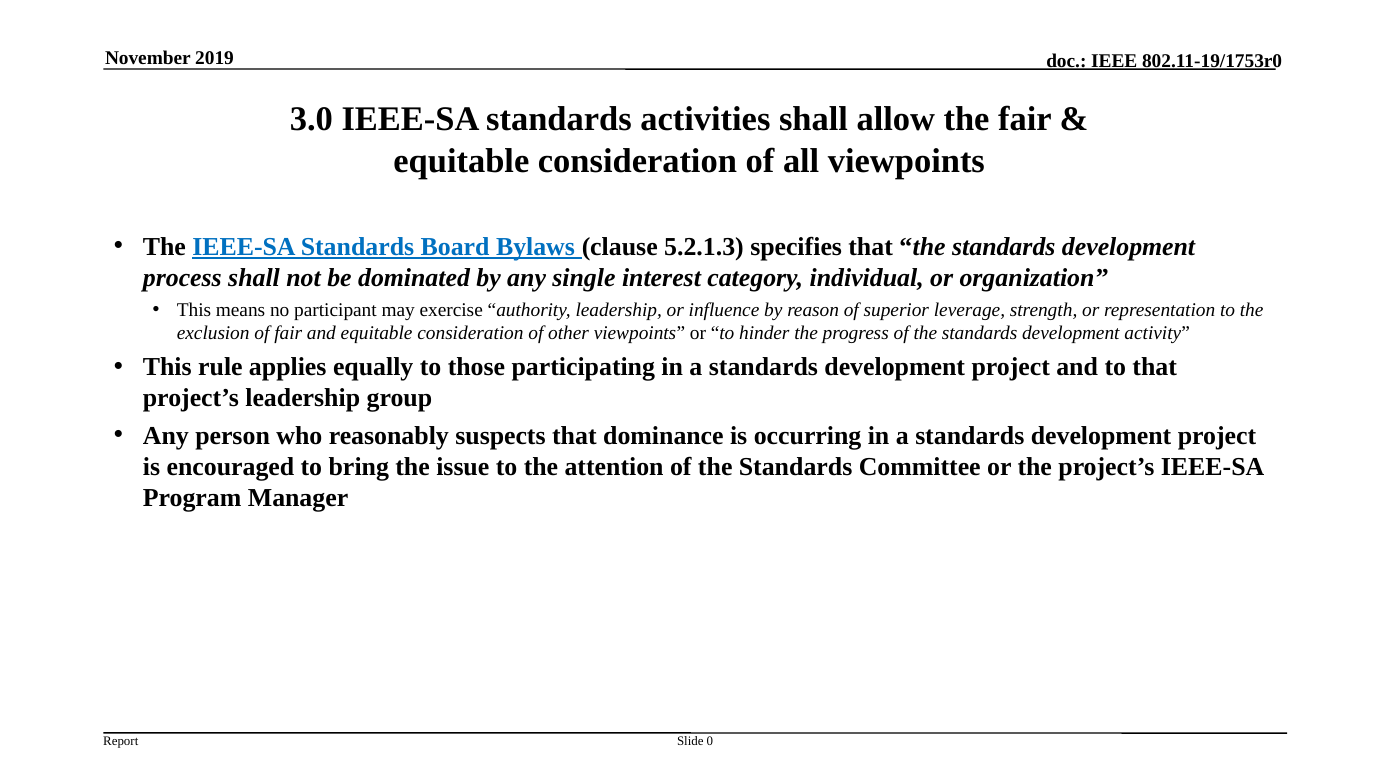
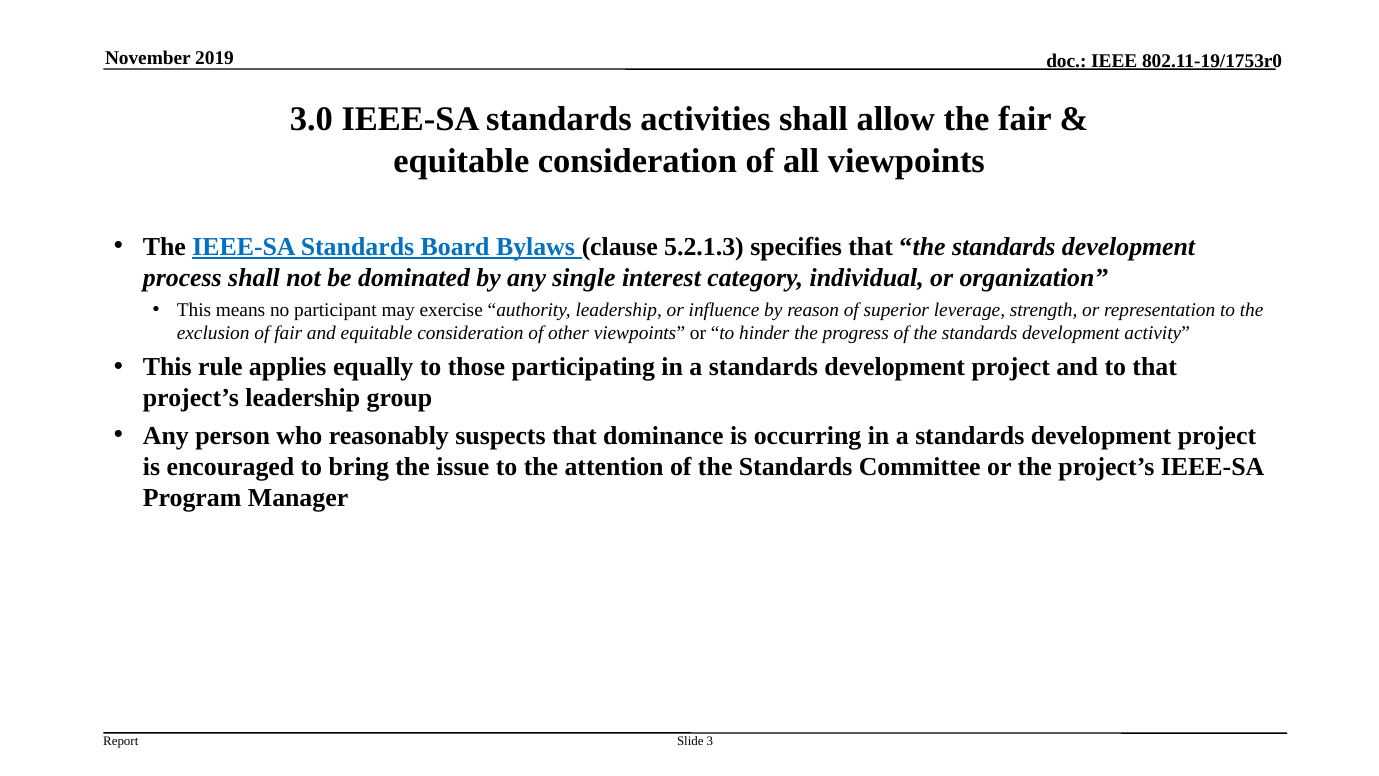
0: 0 -> 3 (710, 741)
